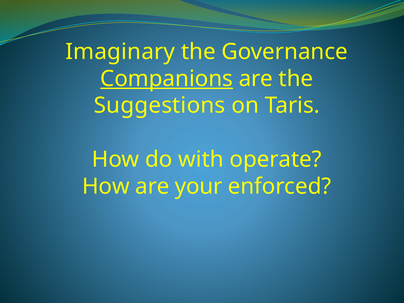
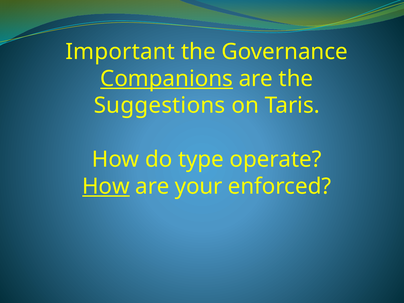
Imaginary: Imaginary -> Important (120, 52)
with: with -> type (201, 159)
How underline: none -> present (106, 186)
